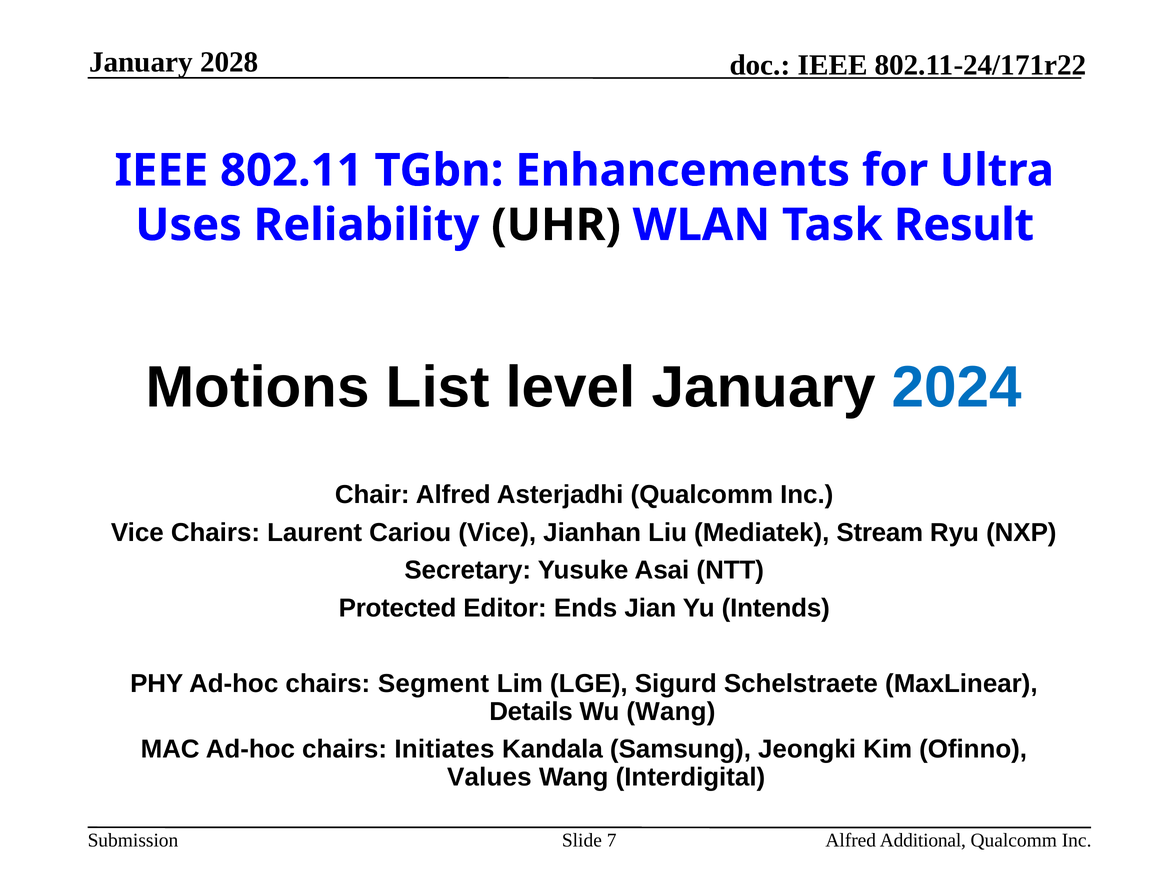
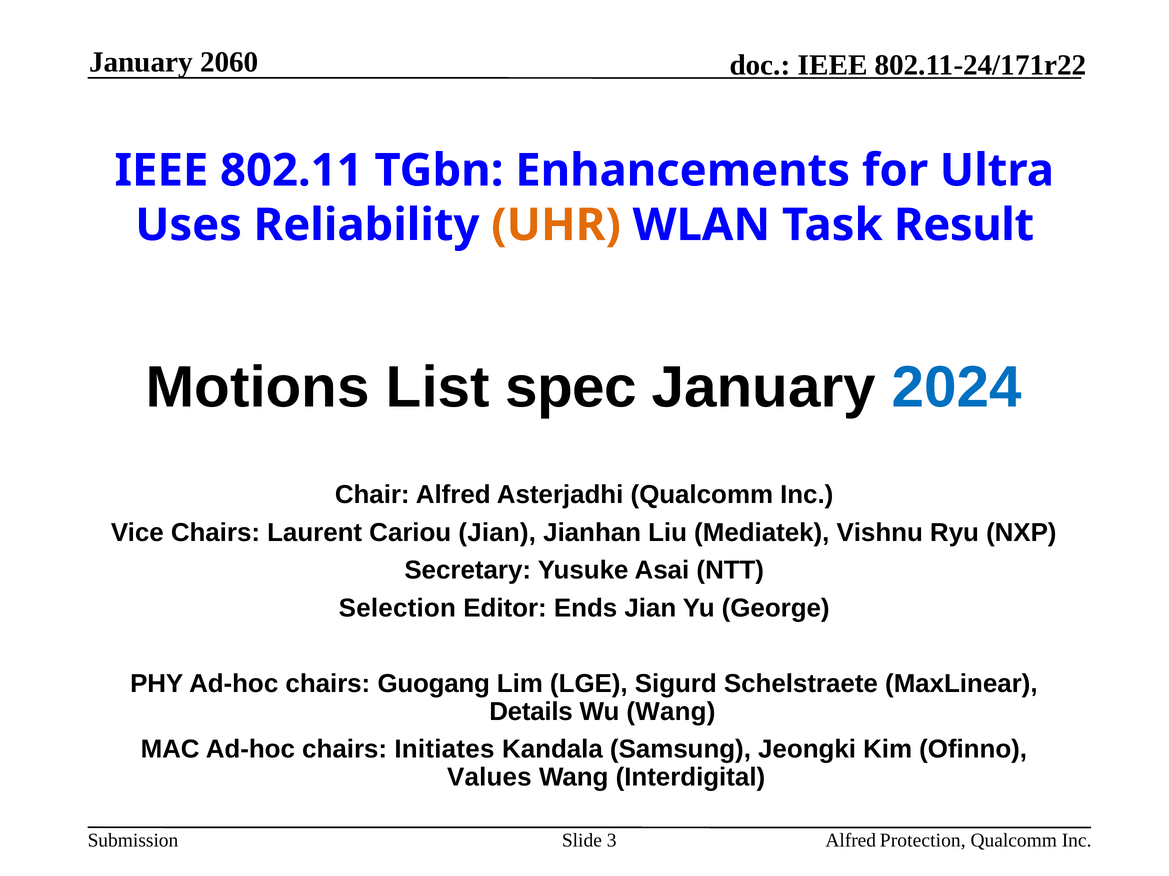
2028: 2028 -> 2060 (229, 62)
UHR colour: black -> orange (556, 225)
level: level -> spec (571, 388)
Cariou Vice: Vice -> Jian (497, 533)
Stream: Stream -> Vishnu (880, 533)
Protected: Protected -> Selection (397, 609)
Intends: Intends -> George (776, 609)
Segment: Segment -> Guogang (434, 684)
7: 7 -> 3 (612, 841)
Additional: Additional -> Protection (923, 841)
